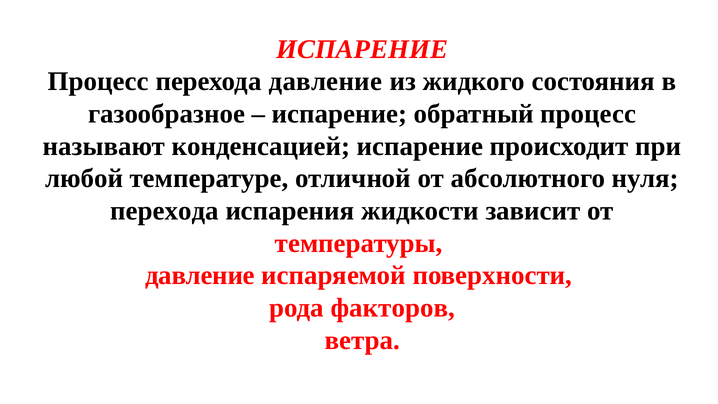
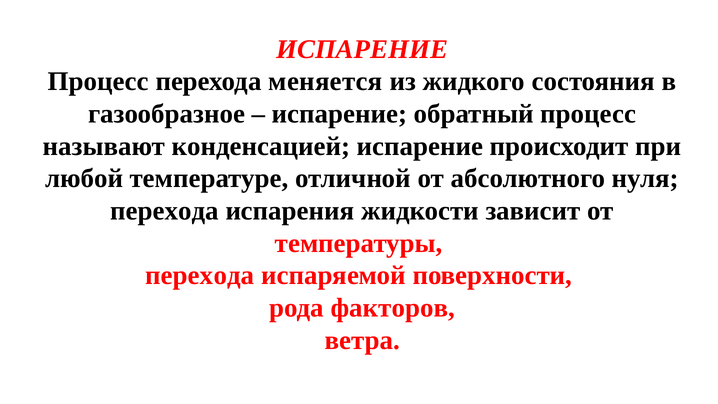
перехода давление: давление -> меняется (325, 82)
давление: давление -> перехода (200, 275)
